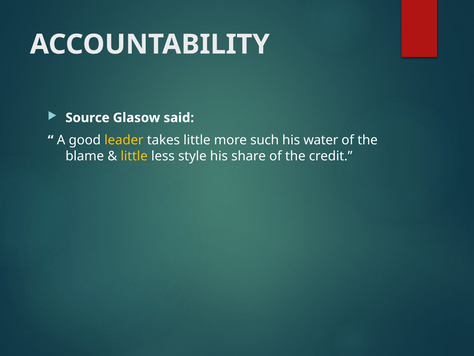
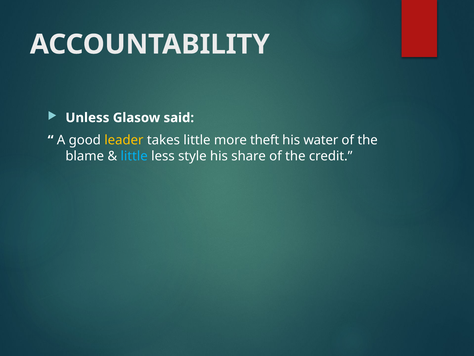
Source: Source -> Unless (87, 118)
such: such -> theft (265, 140)
little colour: yellow -> light blue (134, 156)
